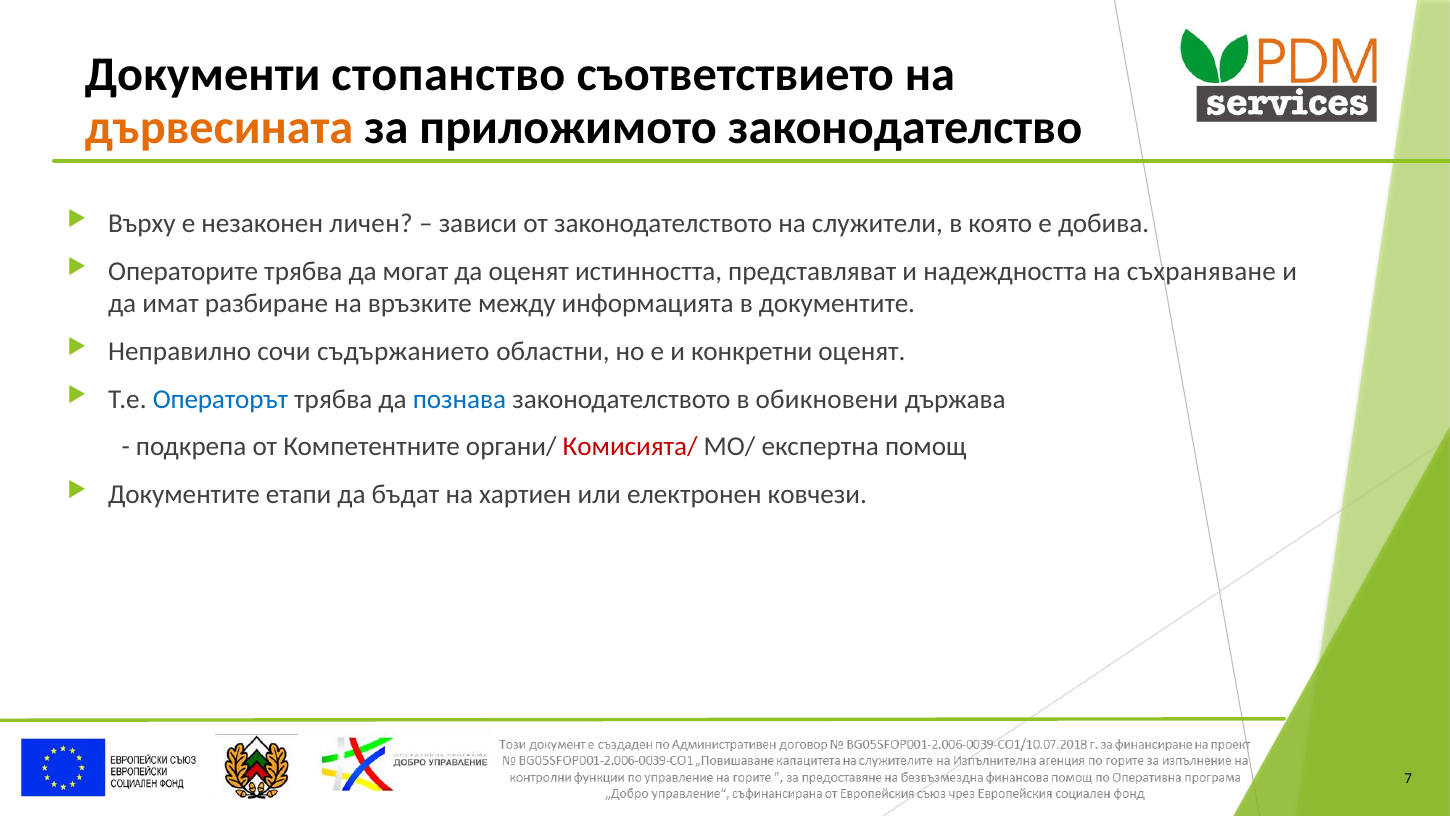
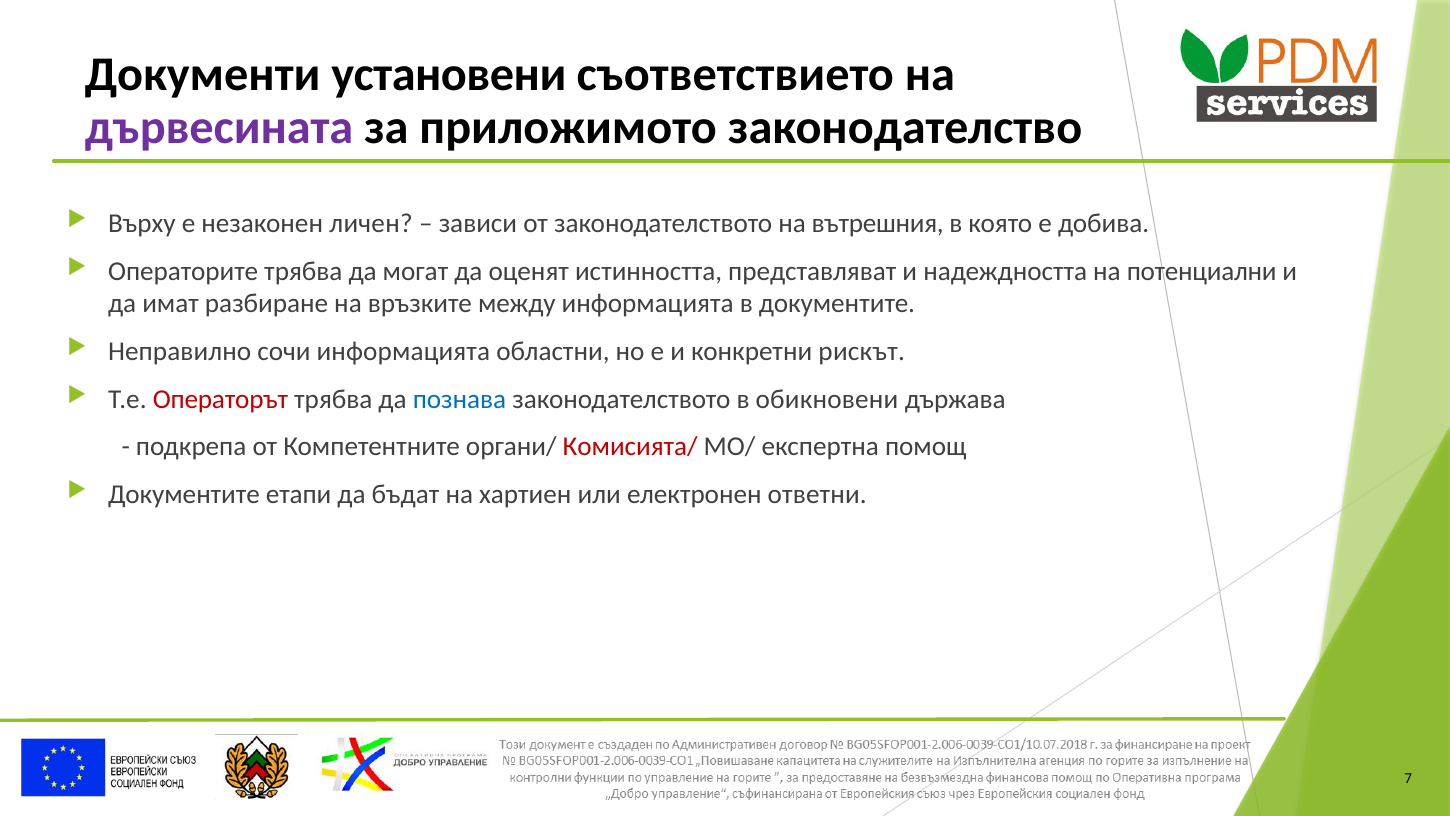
стопанство: стопанство -> установени (449, 75)
дървесината colour: orange -> purple (219, 127)
служители: служители -> вътрешния (878, 223)
съхраняване: съхраняване -> потенциални (1202, 271)
сочи съдържанието: съдържанието -> информацията (403, 351)
конкретни оценят: оценят -> рискът (862, 351)
Операторът colour: blue -> red (221, 399)
ковчези: ковчези -> ответни (817, 494)
